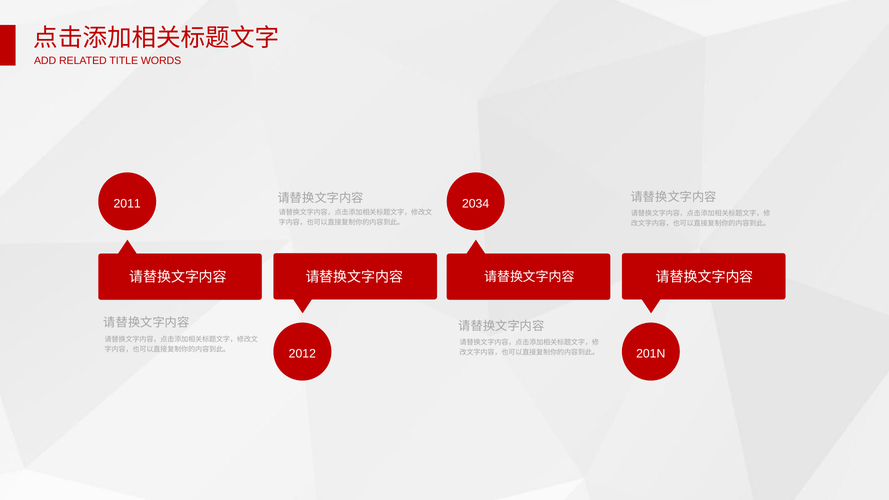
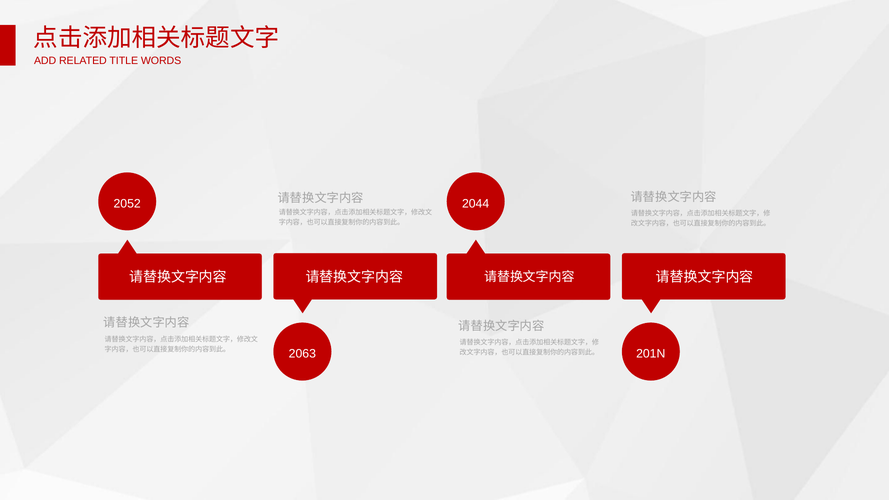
2011: 2011 -> 2052 (127, 204)
2034: 2034 -> 2044 (476, 204)
2012: 2012 -> 2063 (302, 354)
